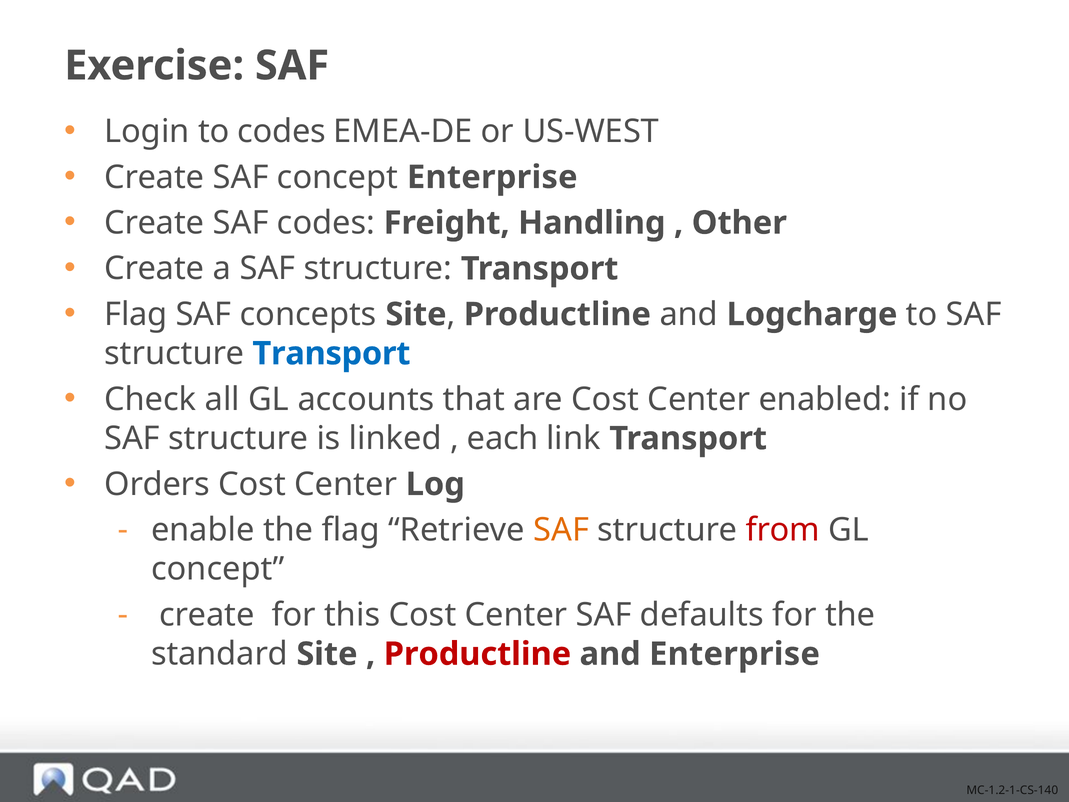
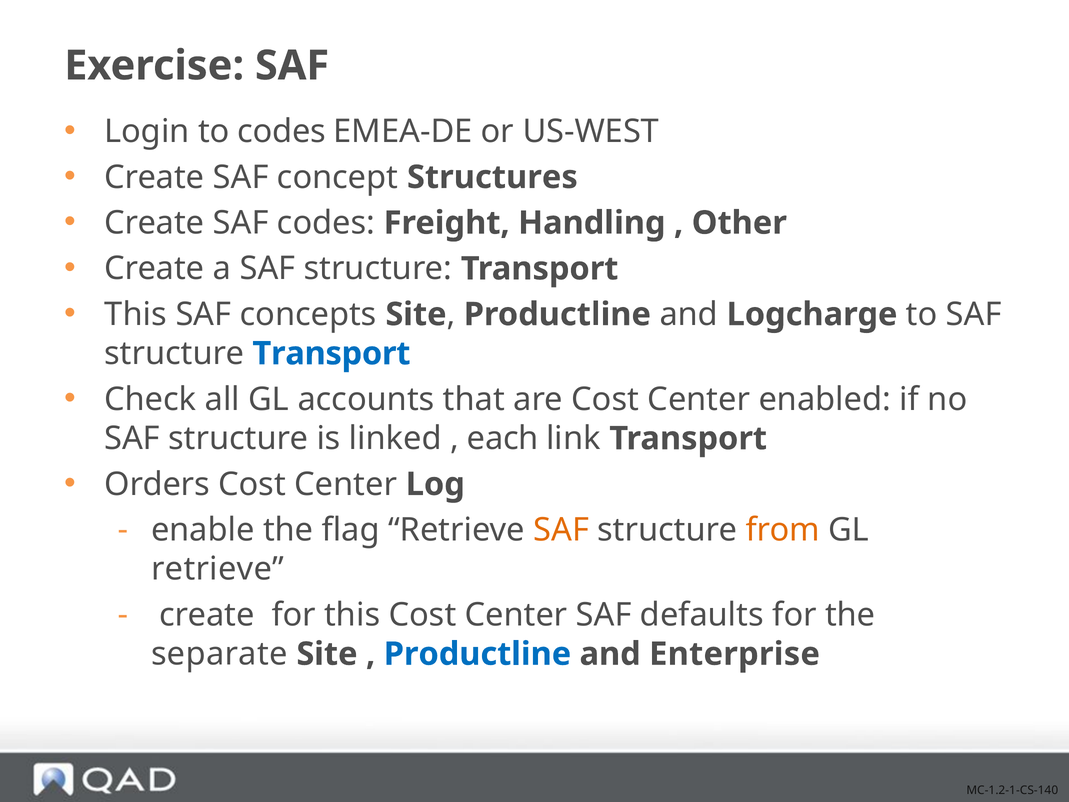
concept Enterprise: Enterprise -> Structures (492, 177)
Flag: Flag -> This (136, 314)
from colour: red -> orange (783, 530)
concept: concept -> retrieve (218, 569)
standard: standard -> separate (219, 654)
Productline colour: red -> blue (477, 654)
